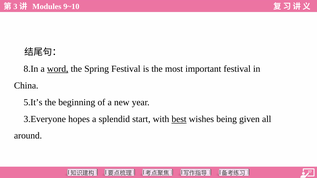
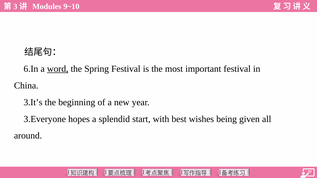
8.In: 8.In -> 6.In (31, 69)
5.It’s: 5.It’s -> 3.It’s (33, 103)
best underline: present -> none (179, 119)
